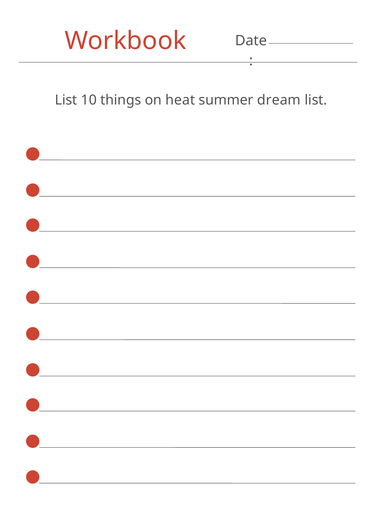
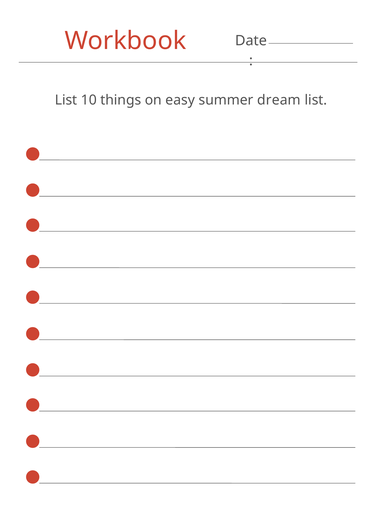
heat: heat -> easy (180, 100)
